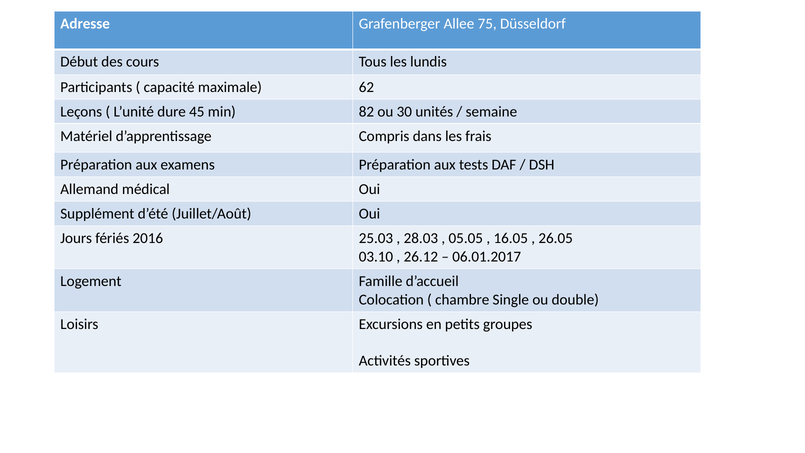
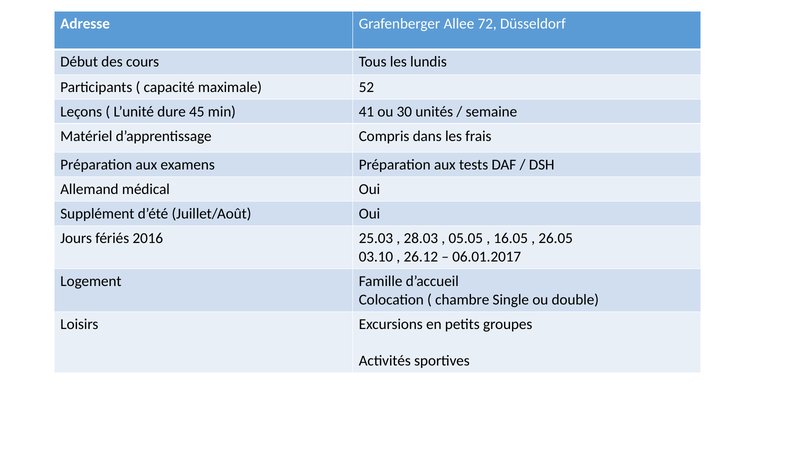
75: 75 -> 72 (487, 24)
62: 62 -> 52 (366, 87)
82: 82 -> 41 (366, 111)
